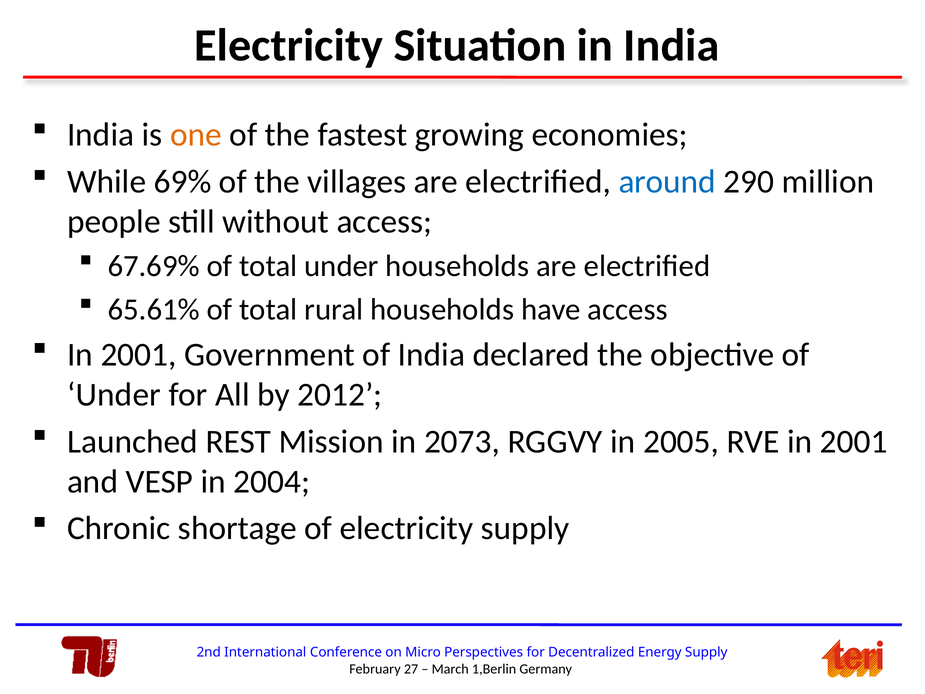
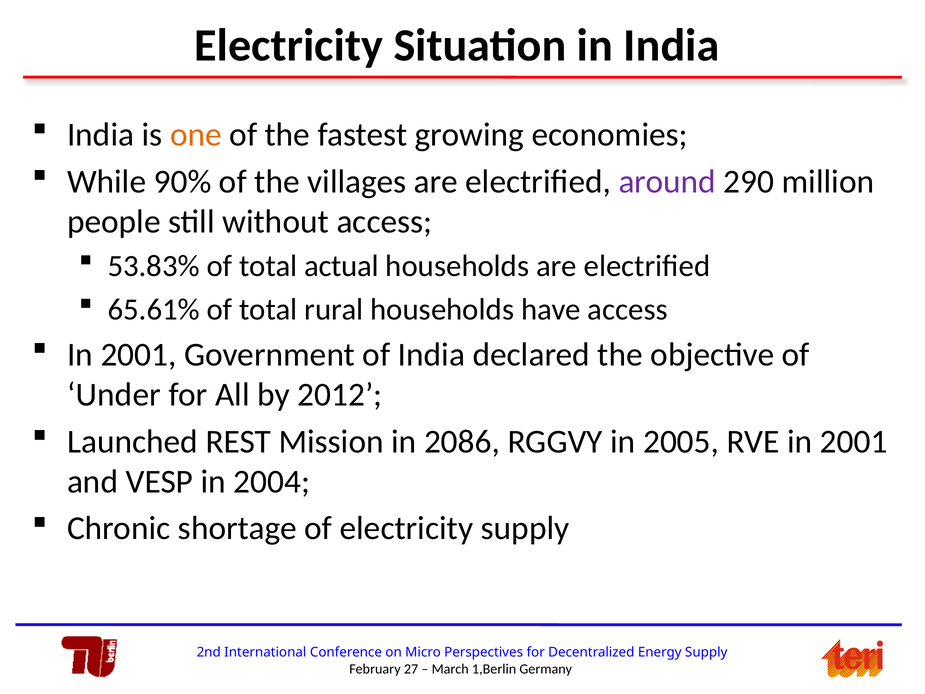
69%: 69% -> 90% (183, 182)
around colour: blue -> purple (667, 182)
67.69%: 67.69% -> 53.83% (154, 266)
total under: under -> actual (342, 266)
2073: 2073 -> 2086 (462, 442)
